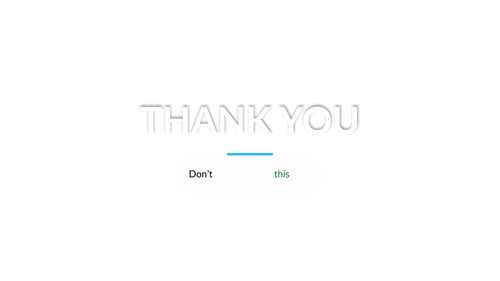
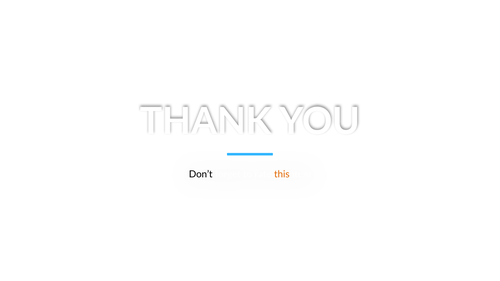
this colour: green -> orange (282, 175)
